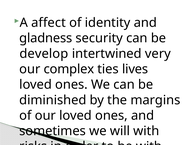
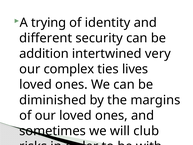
affect: affect -> trying (49, 23)
gladness: gladness -> different (46, 38)
develop: develop -> addition (44, 54)
will with: with -> club (146, 131)
